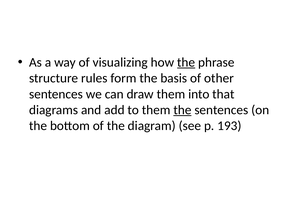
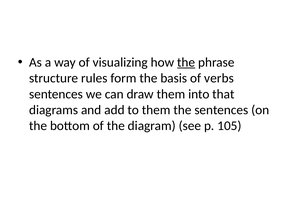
other: other -> verbs (219, 78)
the underline: present -> none (182, 110)
193: 193 -> 105 (229, 126)
